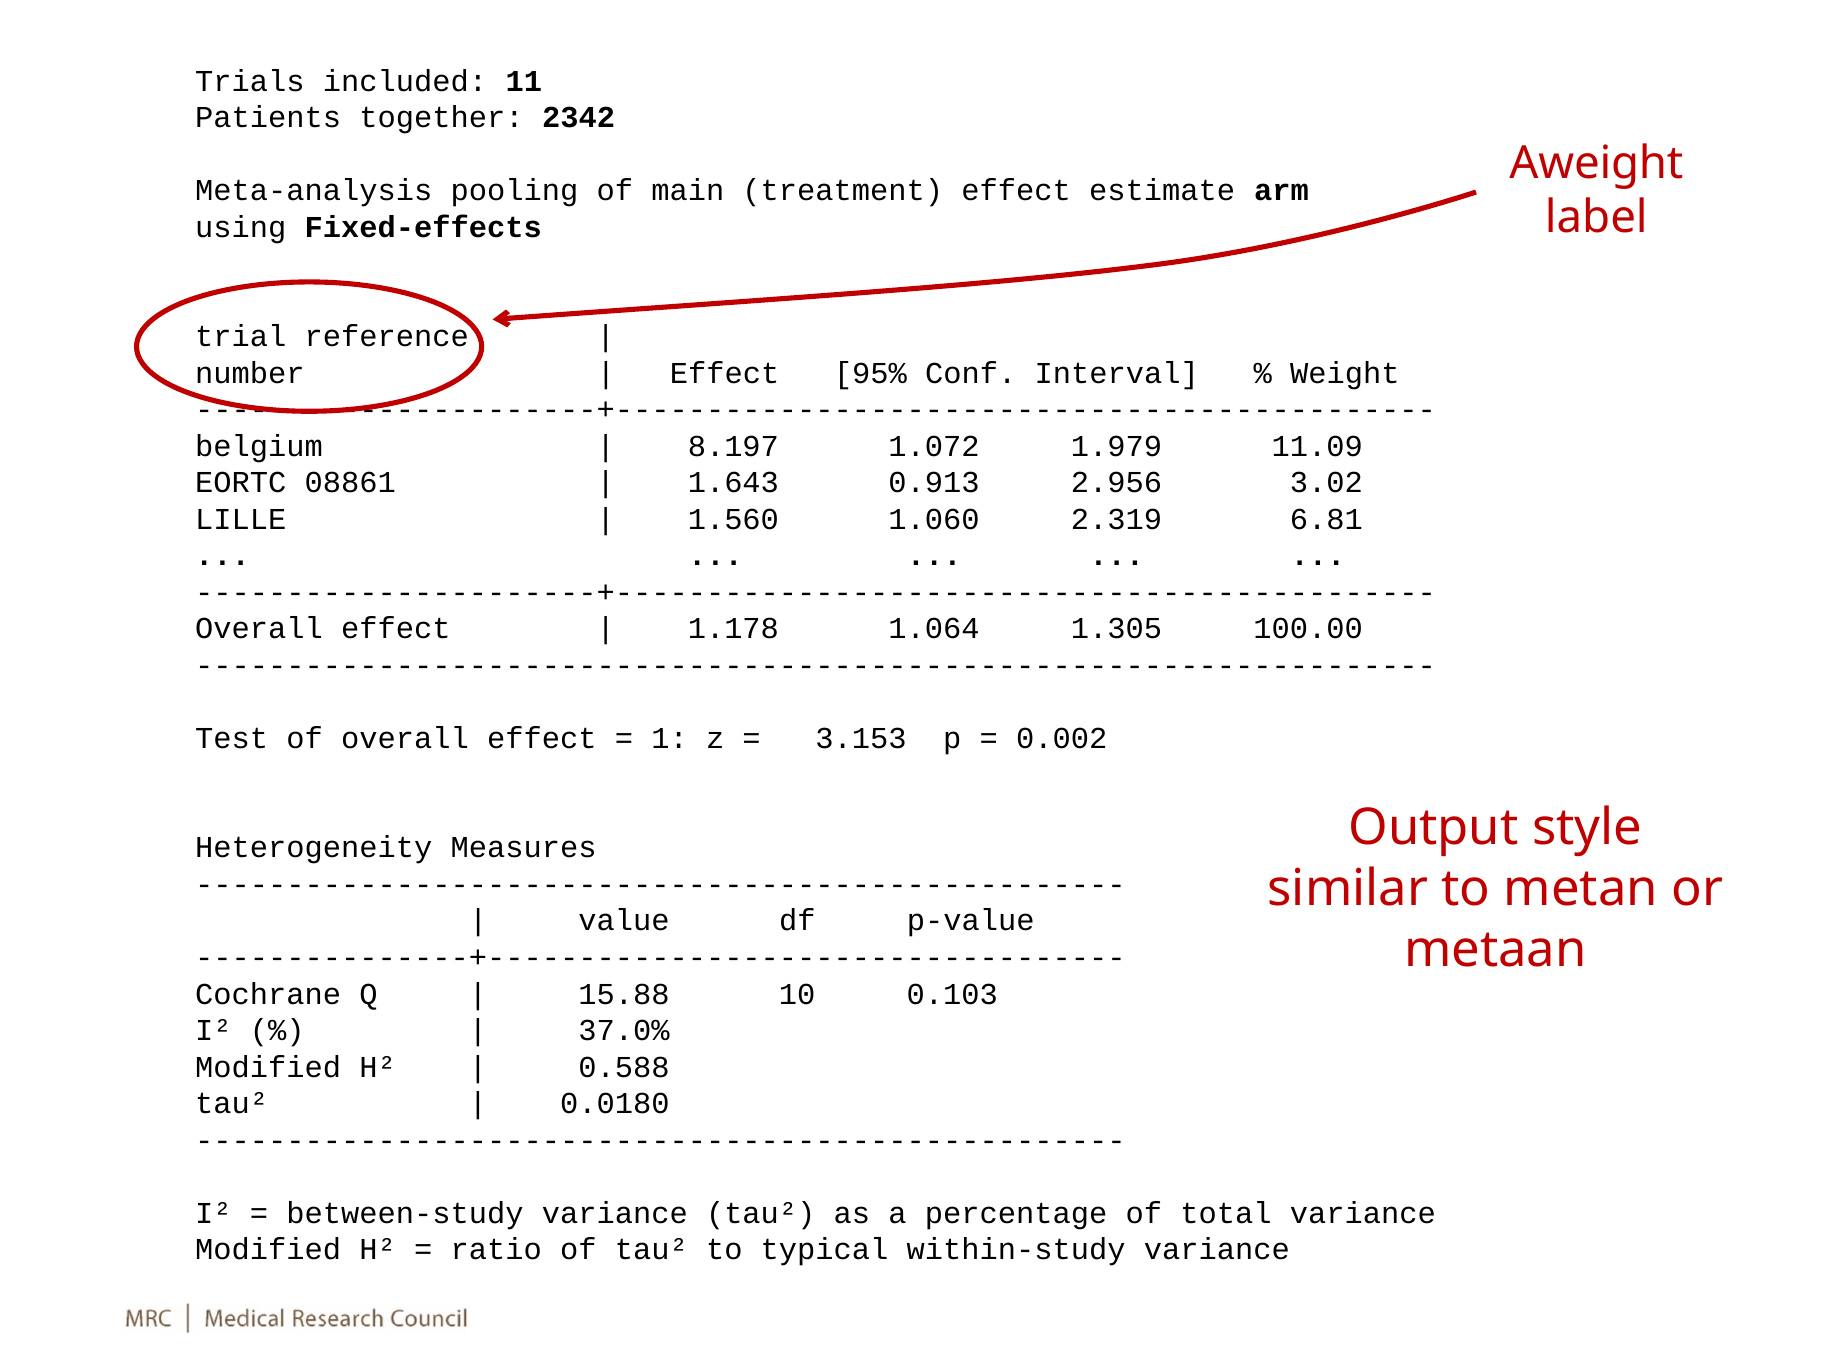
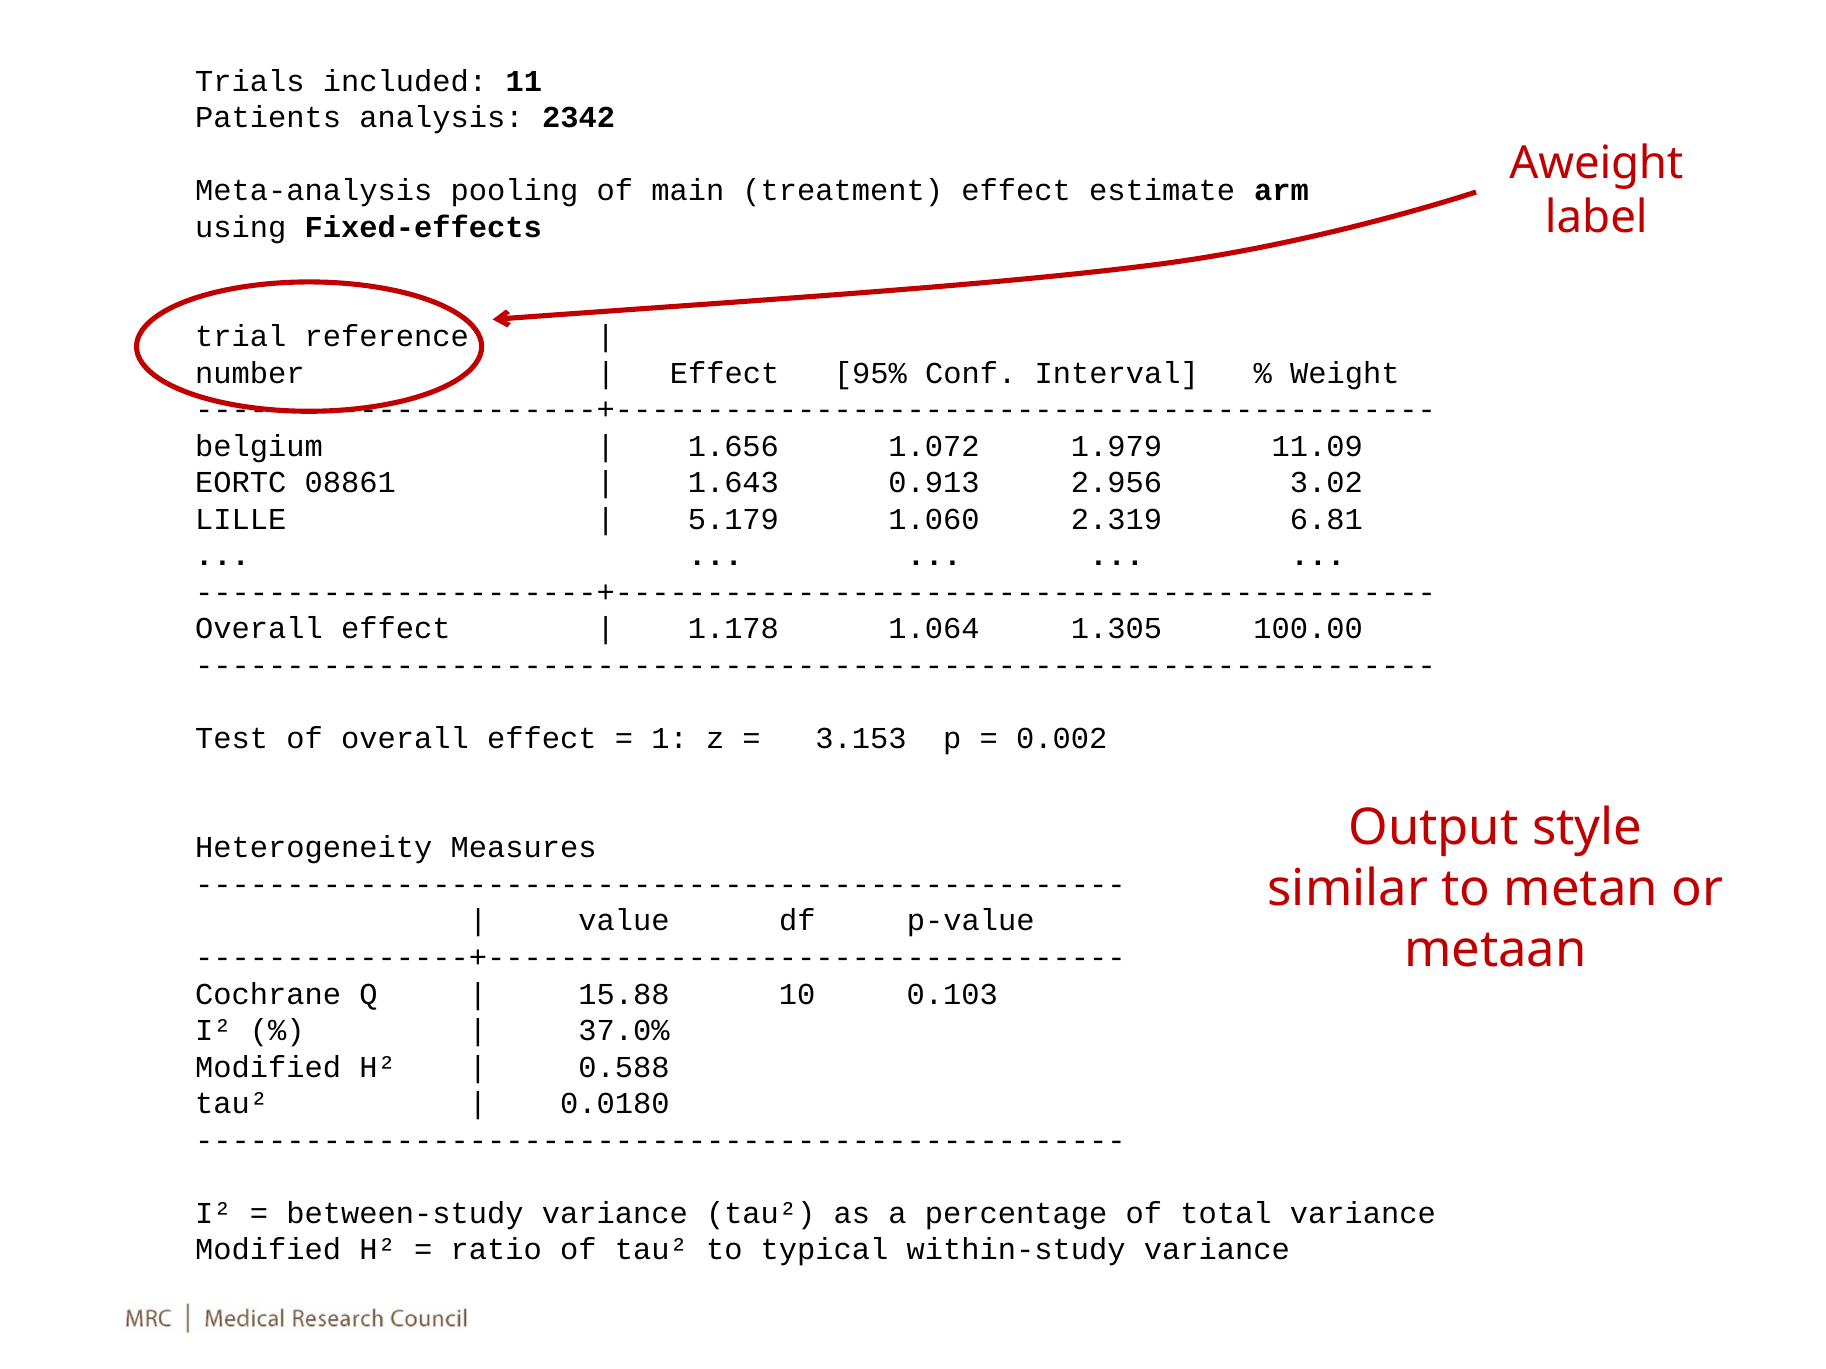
together: together -> analysis (441, 118)
8.197: 8.197 -> 1.656 (733, 447)
1.560: 1.560 -> 5.179 (733, 520)
